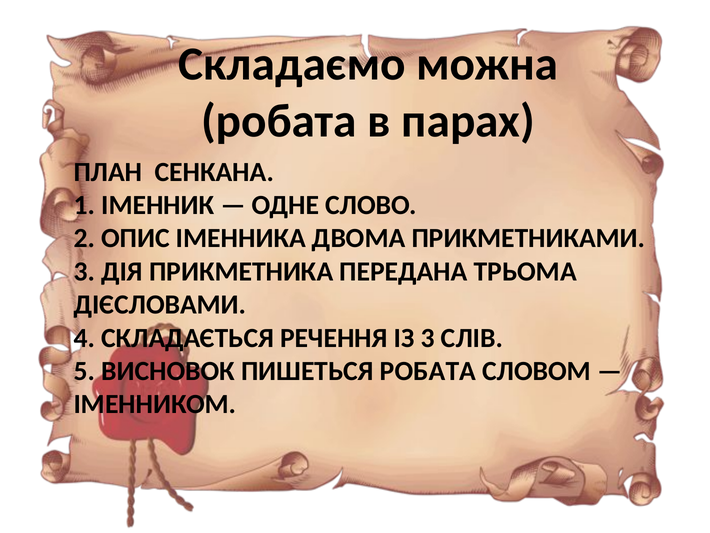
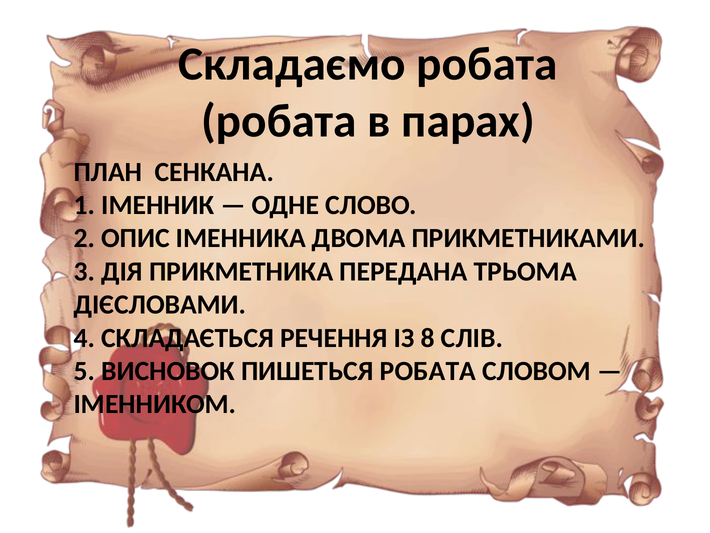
Складаємо можна: можна -> робата (487, 64)
ІЗ 3: 3 -> 8 (428, 338)
